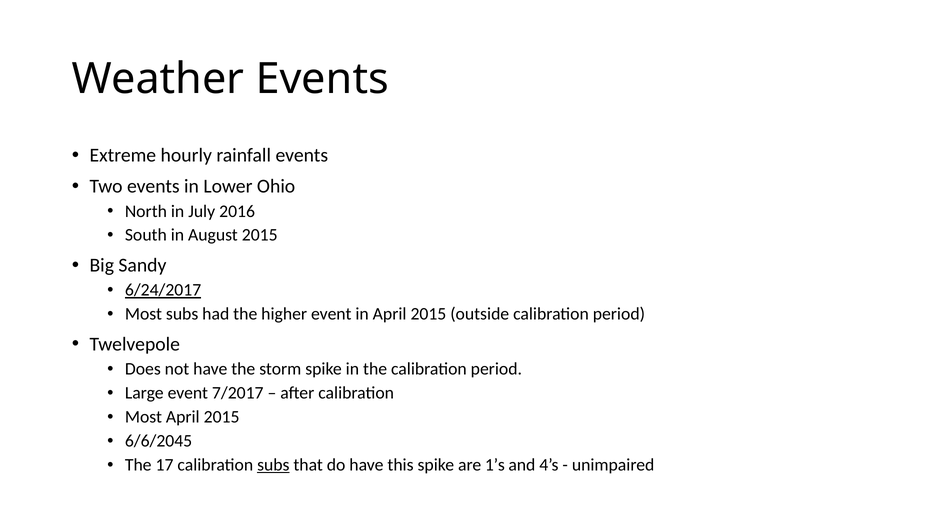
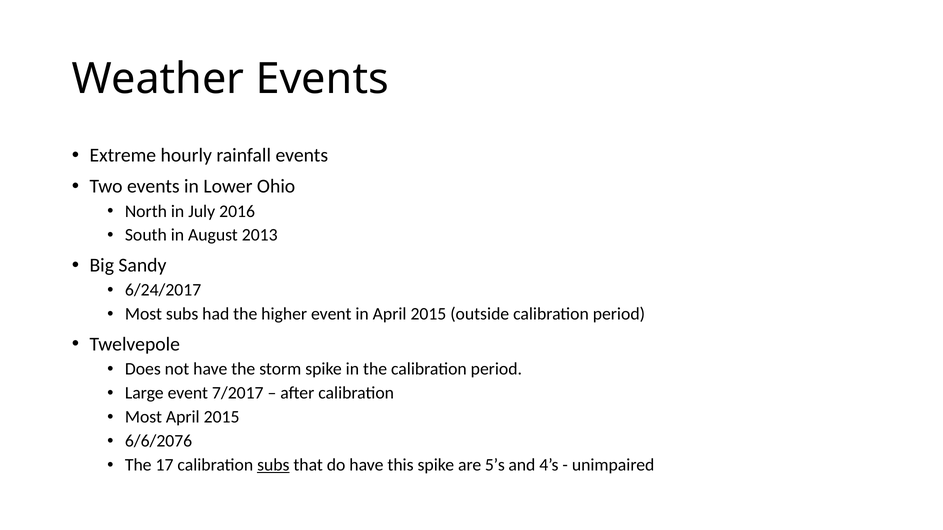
August 2015: 2015 -> 2013 (260, 235)
6/24/2017 underline: present -> none (163, 290)
6/6/2045: 6/6/2045 -> 6/6/2076 (159, 441)
1’s: 1’s -> 5’s (495, 465)
